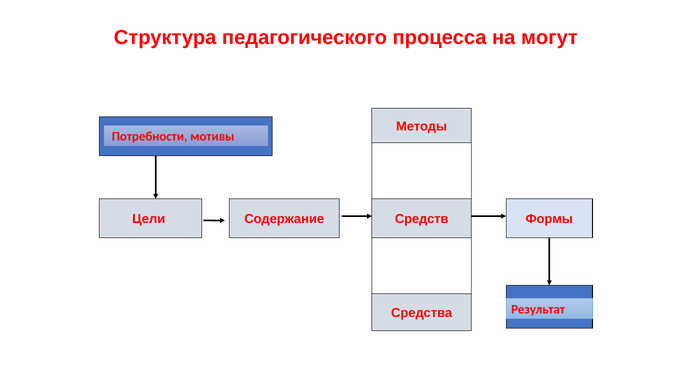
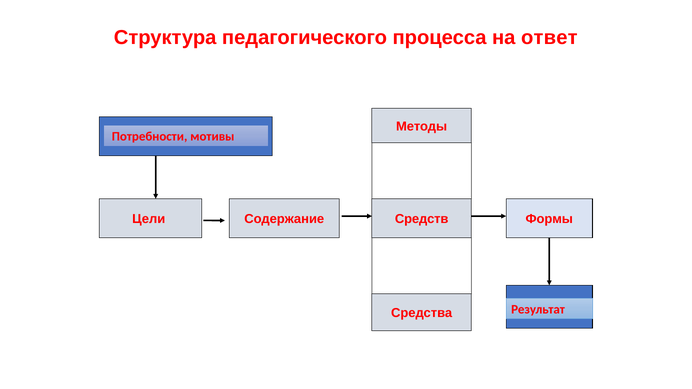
могут: могут -> ответ (549, 38)
